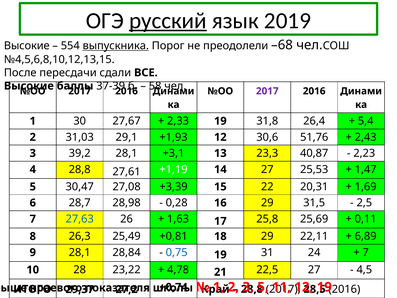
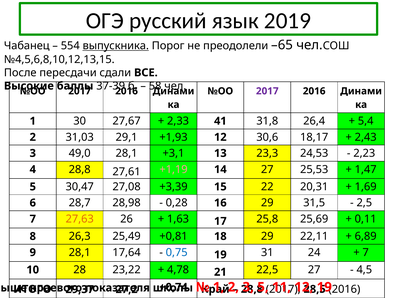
русский underline: present -> none (168, 21)
Высокие: Высокие -> Чабанец (27, 46)
–68: –68 -> –65 (282, 45)
2,33 19: 19 -> 41 (220, 121)
51,76: 51,76 -> 18,17 (314, 137)
39,2: 39,2 -> 49,0 (80, 153)
40,87: 40,87 -> 24,53 (314, 153)
+1,19 colour: white -> pink (173, 169)
27,63 colour: blue -> orange (80, 219)
28,84: 28,84 -> 17,64 (127, 252)
